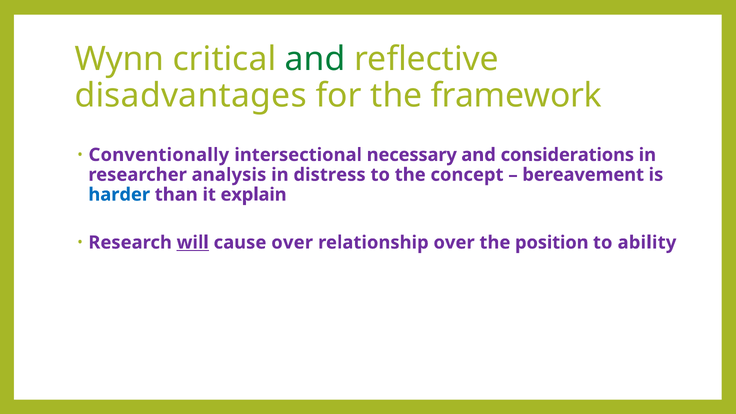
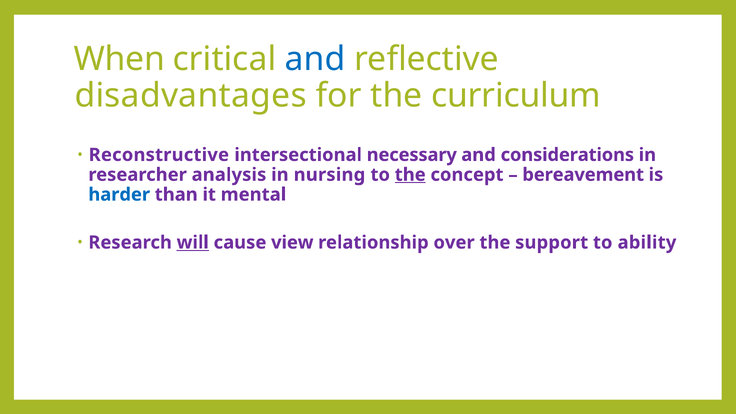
Wynn: Wynn -> When (119, 59)
and colour: green -> blue (315, 59)
framework: framework -> curriculum (516, 96)
Conventionally: Conventionally -> Reconstructive (159, 155)
distress: distress -> nursing (329, 175)
the underline: none -> present (410, 175)
explain: explain -> mental (253, 195)
cause over: over -> view (292, 243)
position: position -> support (552, 243)
